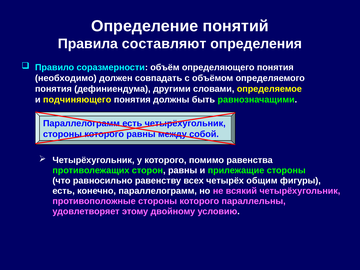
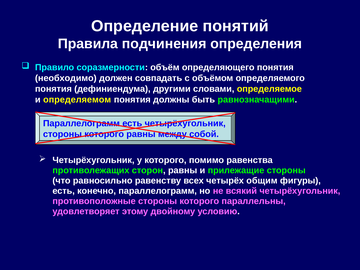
составляют: составляют -> подчинения (164, 44)
подчиняющего: подчиняющего -> определяемом (77, 100)
